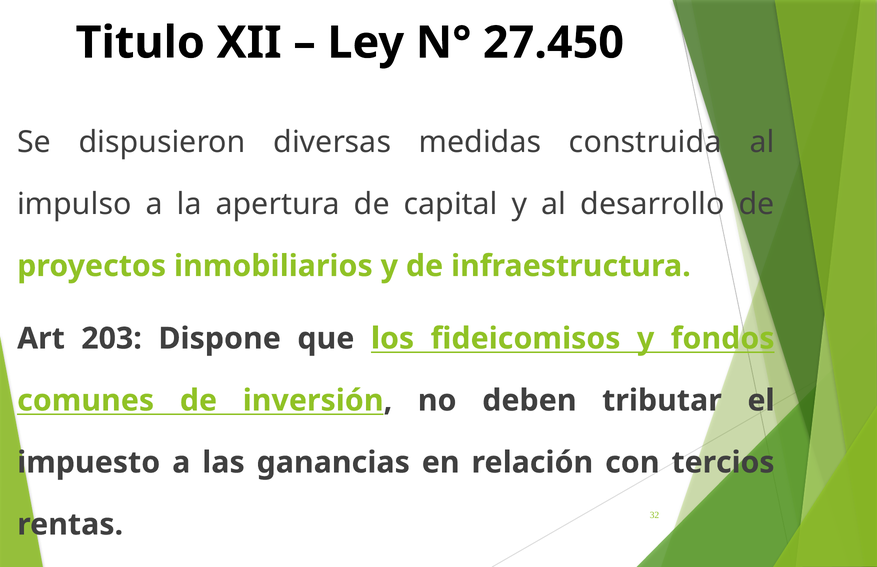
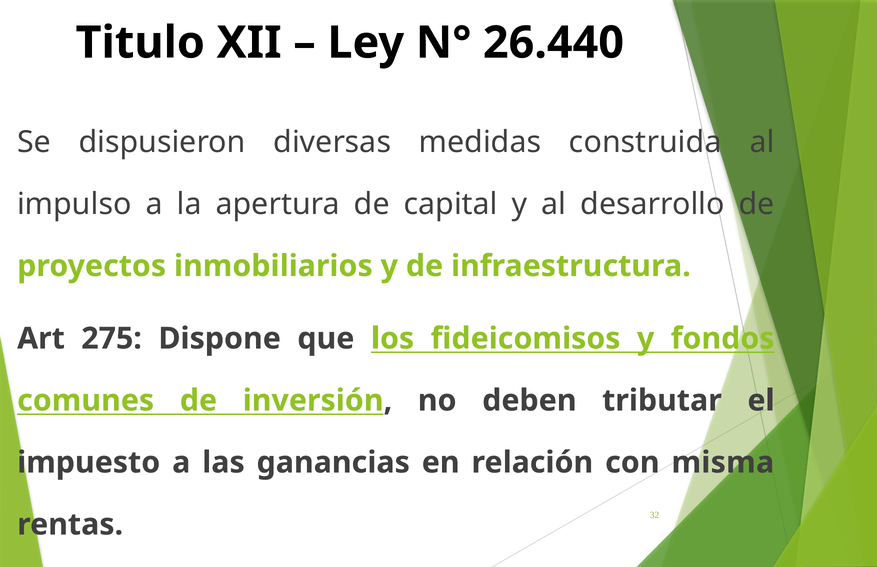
27.450: 27.450 -> 26.440 (553, 43)
203: 203 -> 275 (112, 338)
tercios: tercios -> misma (723, 462)
